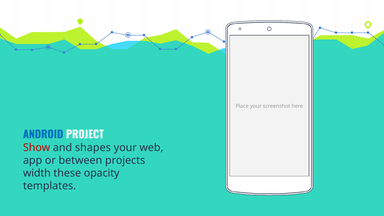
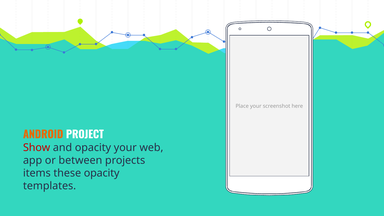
ANDROID colour: blue -> orange (43, 135)
and shapes: shapes -> opacity (93, 148)
width: width -> items (37, 173)
